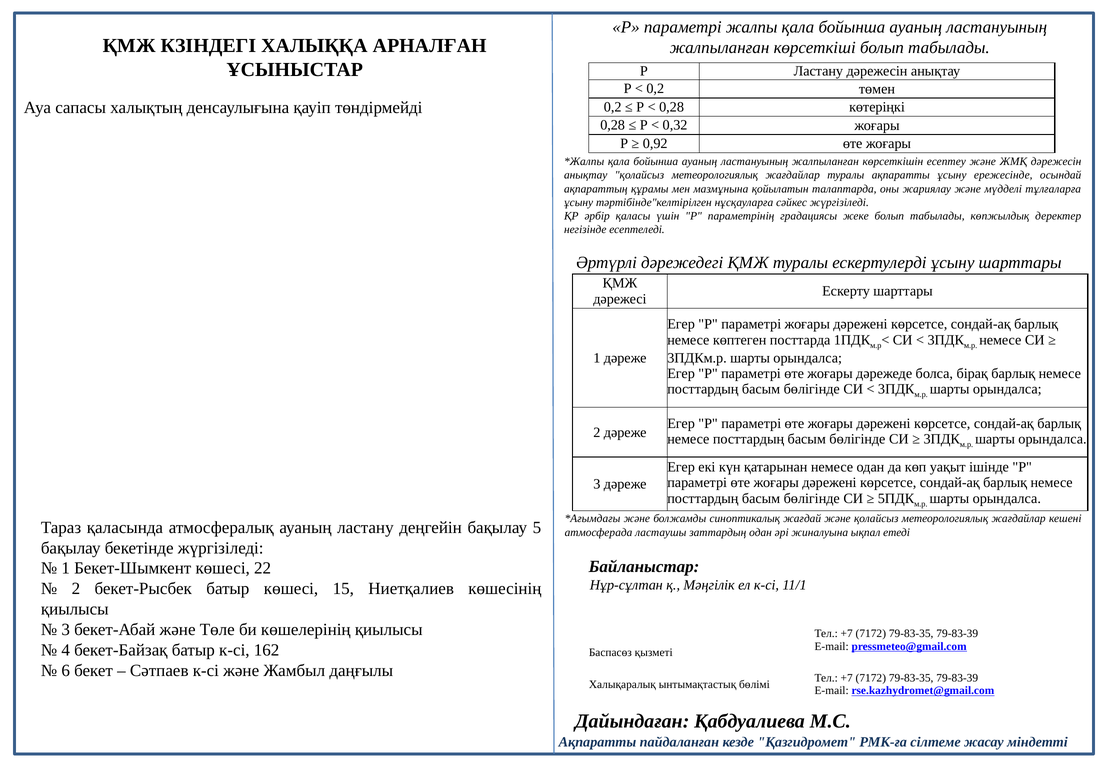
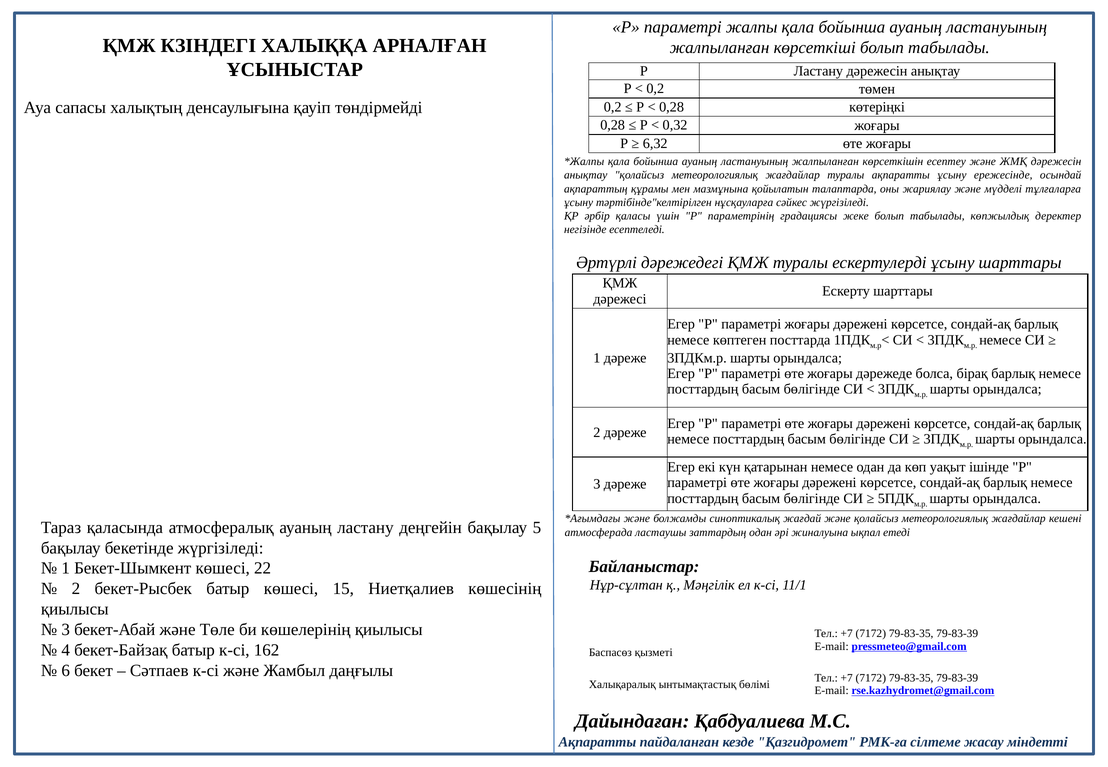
0,92: 0,92 -> 6,32 (655, 144)
